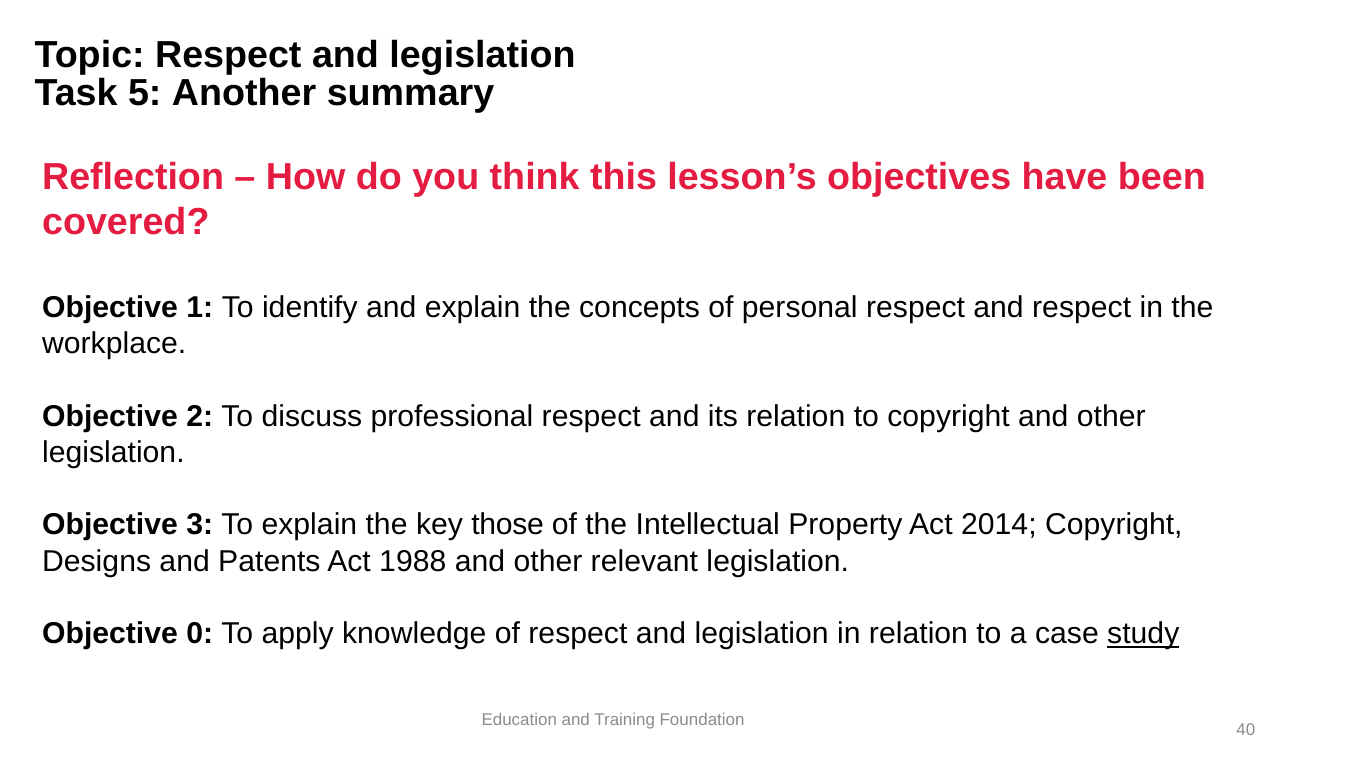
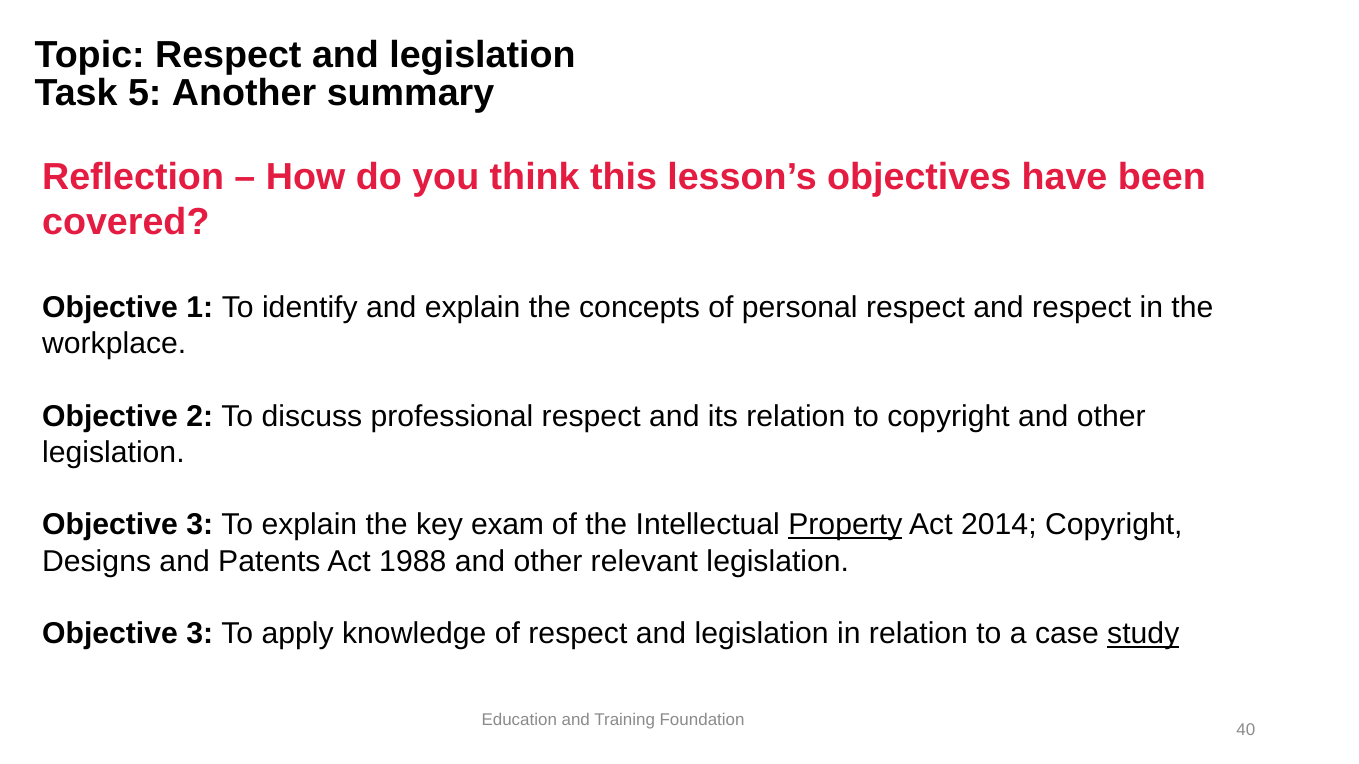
those: those -> exam (508, 525)
Property underline: none -> present (845, 525)
0: 0 -> 3 (200, 634)
